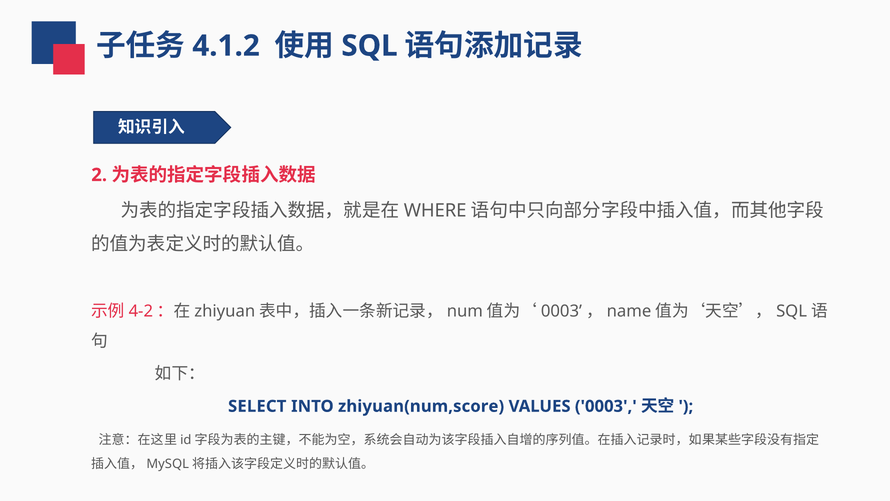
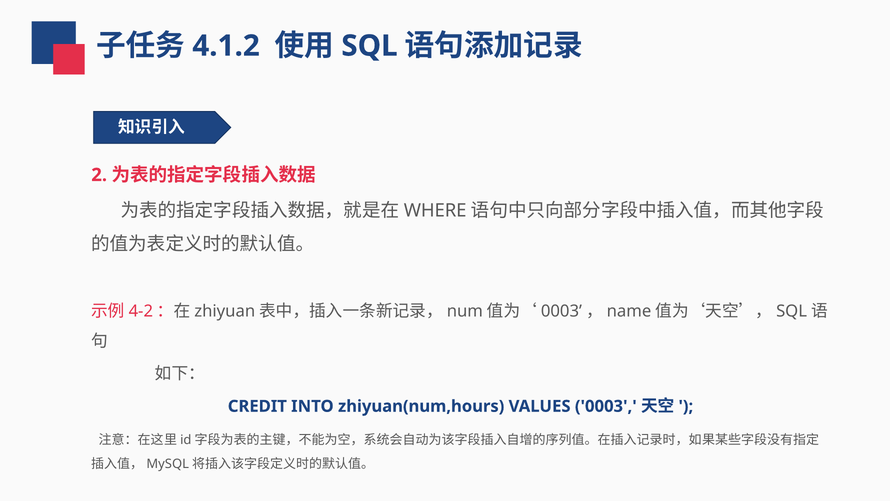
SELECT: SELECT -> CREDIT (257, 406)
zhiyuan(num,score: zhiyuan(num,score -> zhiyuan(num,hours (421, 406)
